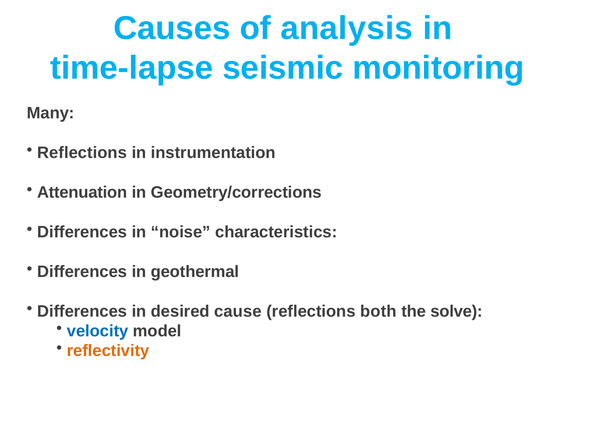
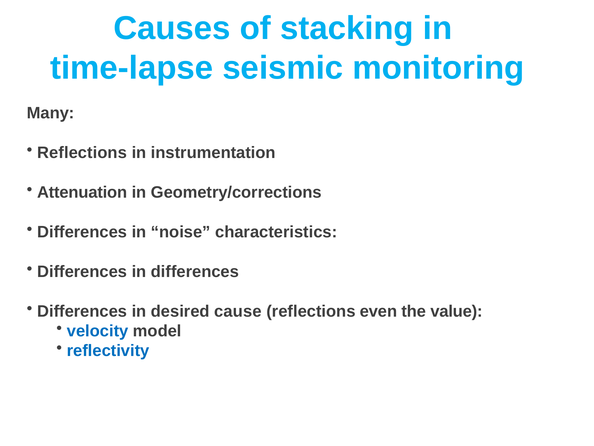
analysis: analysis -> stacking (347, 28)
in geothermal: geothermal -> differences (195, 271)
both: both -> even (379, 311)
solve: solve -> value (457, 311)
reflectivity colour: orange -> blue (108, 350)
